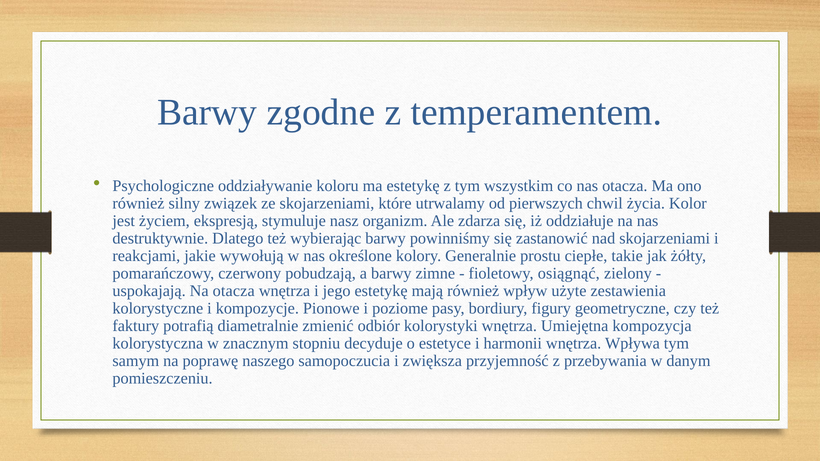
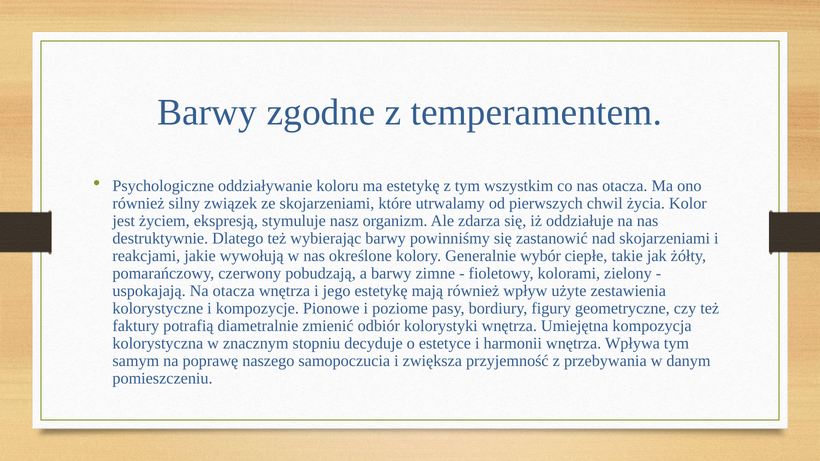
prostu: prostu -> wybór (541, 256)
osiągnąć: osiągnąć -> kolorami (569, 274)
